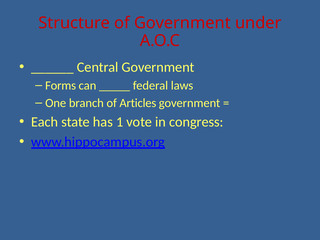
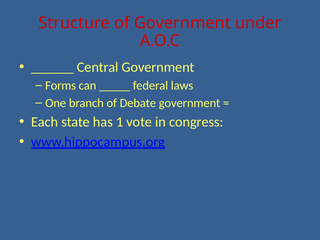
Articles: Articles -> Debate (138, 103)
